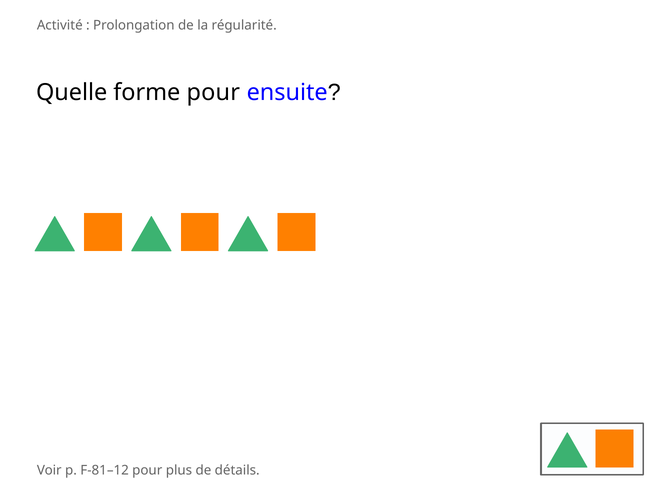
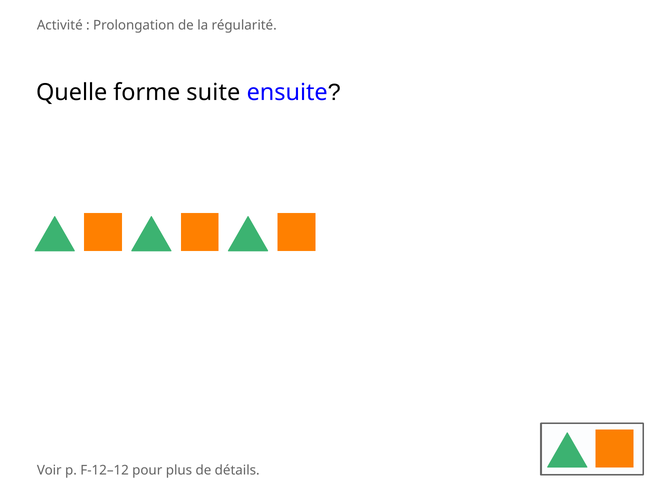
forme pour: pour -> suite (213, 92)
F-81–12: F-81–12 -> F-12–12 (105, 470)
